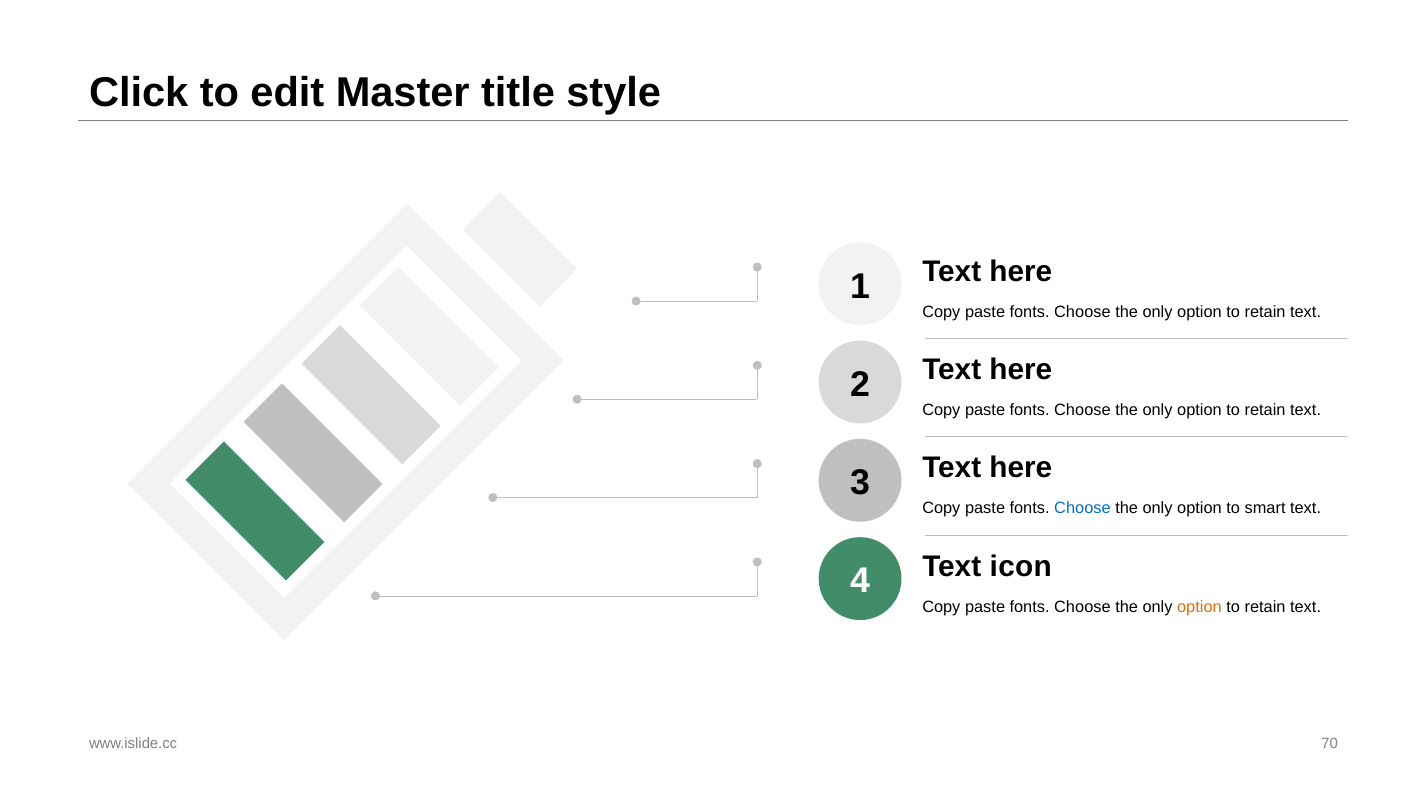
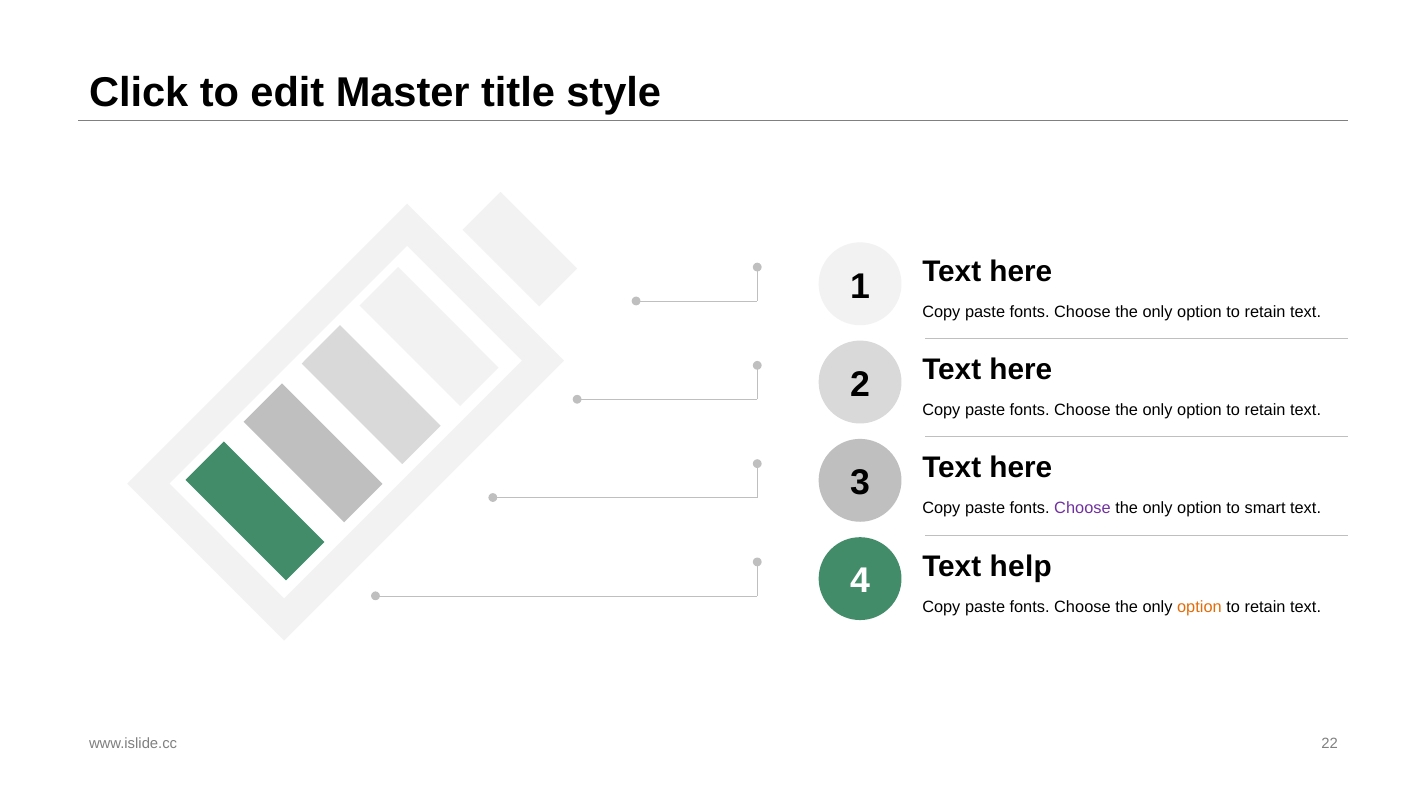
Choose colour: blue -> purple (1082, 508)
icon: icon -> help (1021, 566)
70: 70 -> 22 (1330, 744)
